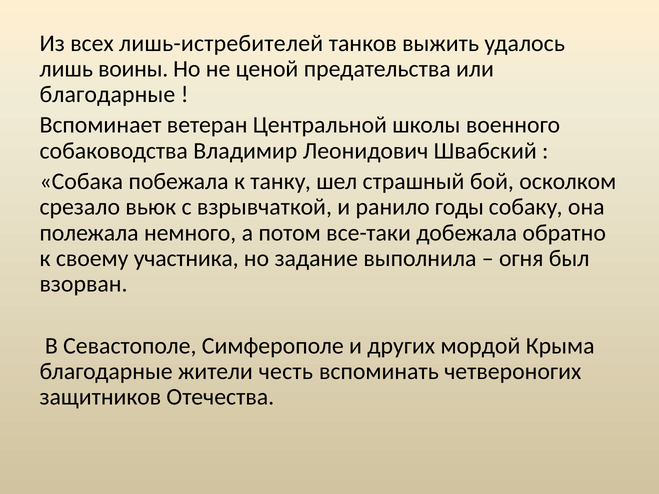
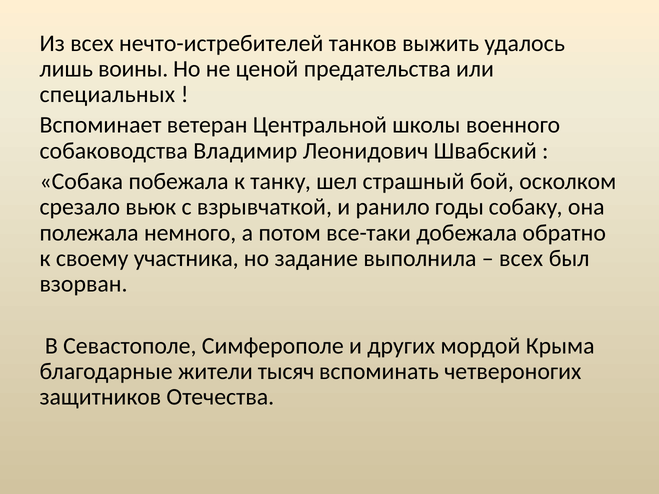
лишь-истребителей: лишь-истребителей -> нечто-истребителей (221, 43)
благодарные: благодарные -> специальных (107, 95)
огня: огня -> всех (521, 259)
честь: честь -> тысяч (286, 372)
